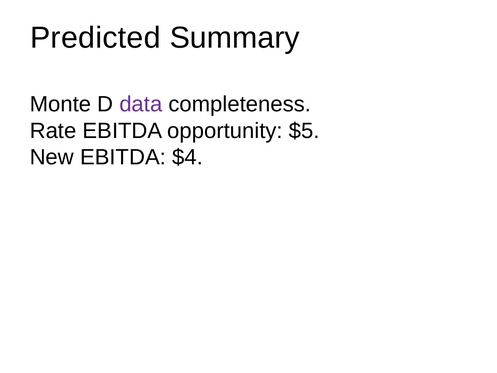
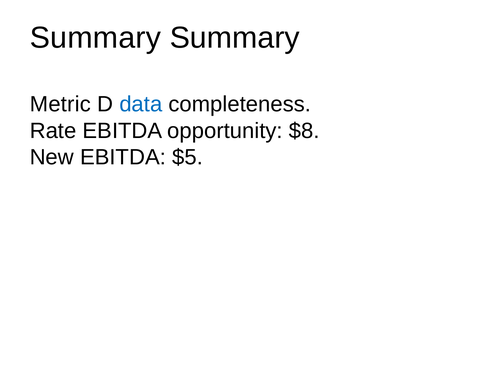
Predicted: Predicted -> Summary (95, 38)
Monte: Monte -> Metric (60, 104)
data colour: purple -> blue (141, 104)
$5: $5 -> $8 (304, 131)
$4: $4 -> $5 (187, 157)
